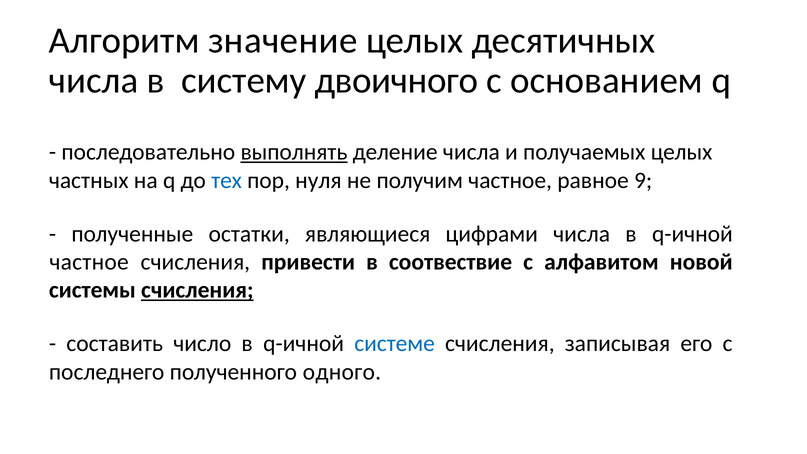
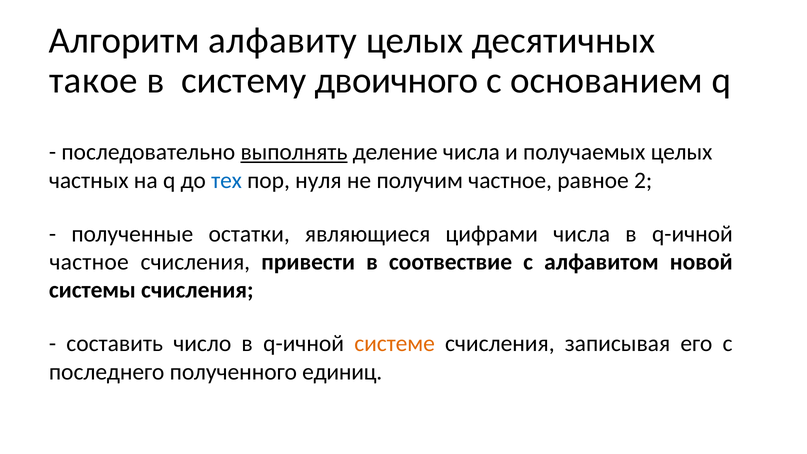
значение: значение -> алфавиту (283, 41)
числа: числа -> такое (94, 81)
9: 9 -> 2 (643, 180)
счисления underline: present -> none (197, 290)
системе colour: blue -> orange (395, 344)
одного: одного -> единиц (342, 372)
